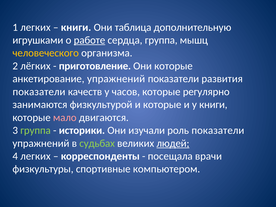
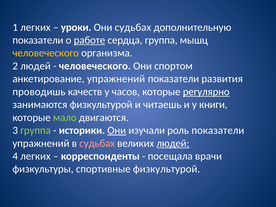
книги: книги -> уроки (76, 27)
Они таблица: таблица -> судьбах (133, 27)
игрушками: игрушками -> показатели (38, 40)
2 лёгких: лёгких -> людей (36, 66)
приготовление: приготовление -> человеческого (95, 66)
Они которые: которые -> спортом (173, 66)
показатели: показатели -> проводишь (39, 92)
регулярно underline: none -> present (206, 92)
и которые: которые -> читаешь (162, 105)
мало colour: pink -> light green (65, 117)
Они underline: none -> present (117, 130)
судьбах colour: light green -> pink (97, 143)
спортивные компьютером: компьютером -> физкультурой (167, 169)
